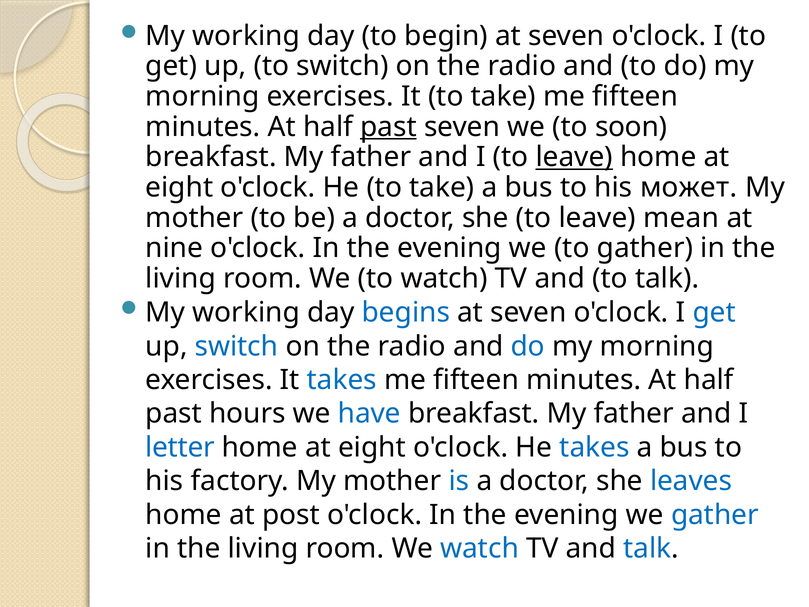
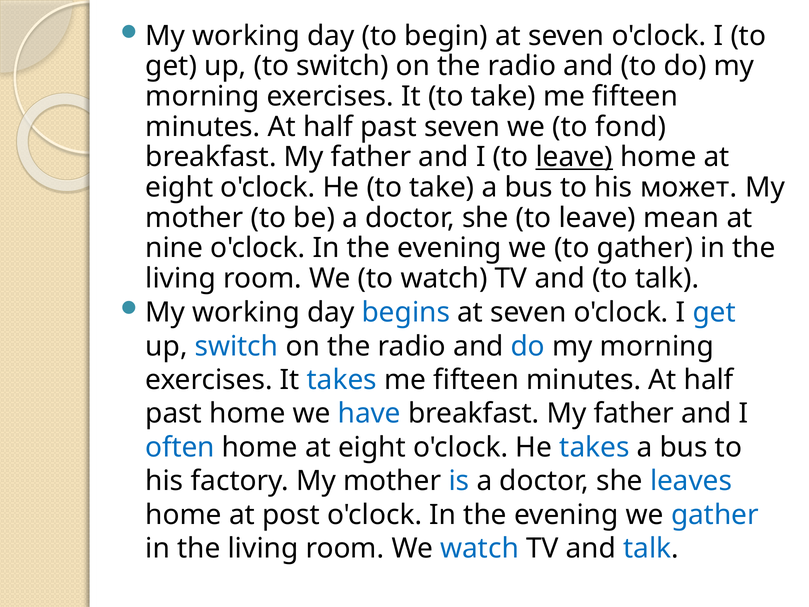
past underline: present -> none (388, 127)
soon: soon -> fond (631, 127)
past hours: hours -> home (247, 414)
letter: letter -> often (180, 447)
